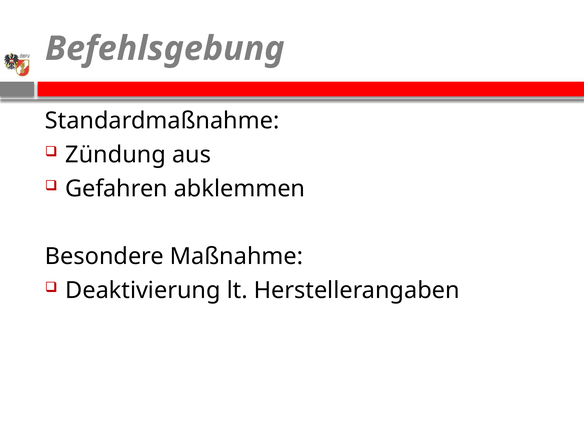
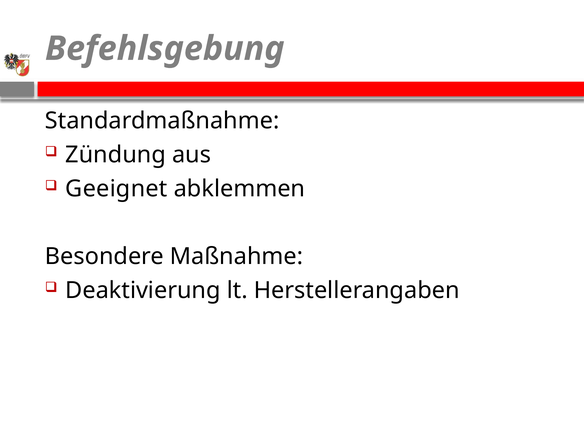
Gefahren: Gefahren -> Geeignet (116, 189)
